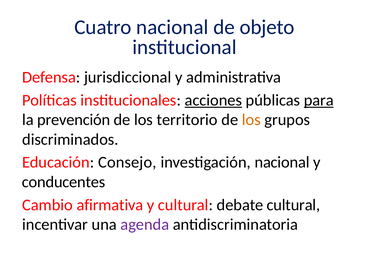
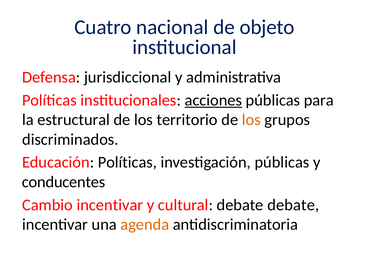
para underline: present -> none (319, 100)
prevención: prevención -> estructural (74, 120)
Educación Consejo: Consejo -> Políticas (127, 163)
investigación nacional: nacional -> públicas (282, 163)
Cambio afirmativa: afirmativa -> incentivar (110, 205)
debate cultural: cultural -> debate (293, 205)
agenda colour: purple -> orange (145, 225)
